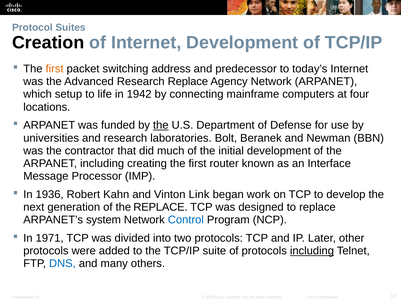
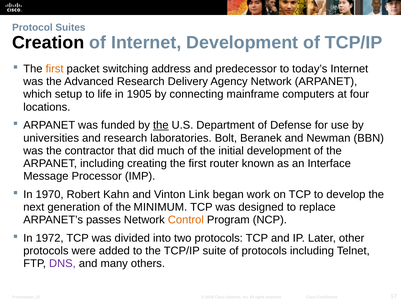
Research Replace: Replace -> Delivery (188, 81)
1942: 1942 -> 1905 (139, 94)
1936: 1936 -> 1970 (50, 194)
the REPLACE: REPLACE -> MINIMUM (160, 207)
system: system -> passes (104, 220)
Control colour: blue -> orange (186, 220)
1971: 1971 -> 1972 (50, 238)
including underline: present -> none (312, 251)
DNS colour: blue -> purple (62, 263)
